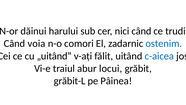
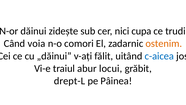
harului: harului -> zidește (63, 31)
nici când: când -> cupa (141, 31)
ostenim colour: blue -> orange (164, 43)
„uitând: „uitând -> „dăinui (54, 56)
grăbit-L: grăbit-L -> drept-L (70, 81)
